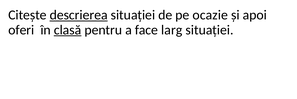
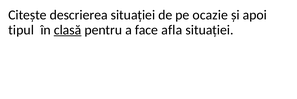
descrierea underline: present -> none (79, 15)
oferi: oferi -> tipul (21, 30)
larg: larg -> afla (172, 30)
